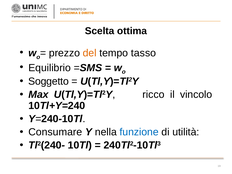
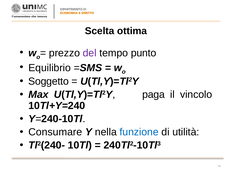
del colour: orange -> purple (90, 53)
tasso: tasso -> punto (144, 53)
ricco: ricco -> paga (154, 94)
